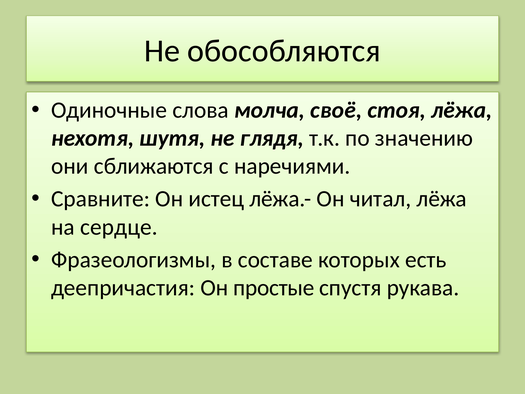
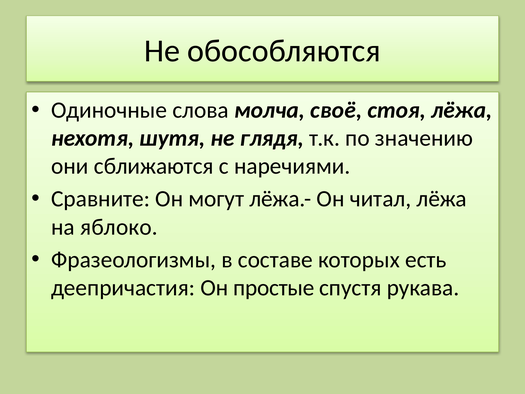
истец: истец -> могут (216, 199)
сердце: сердце -> яблоко (119, 227)
